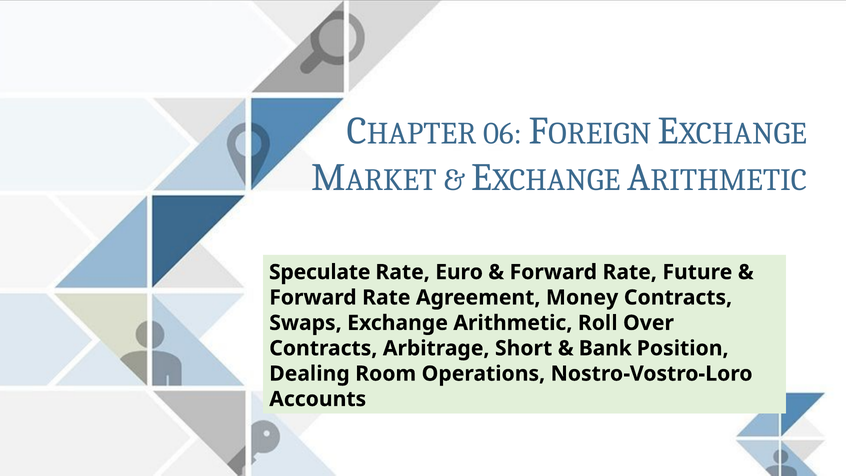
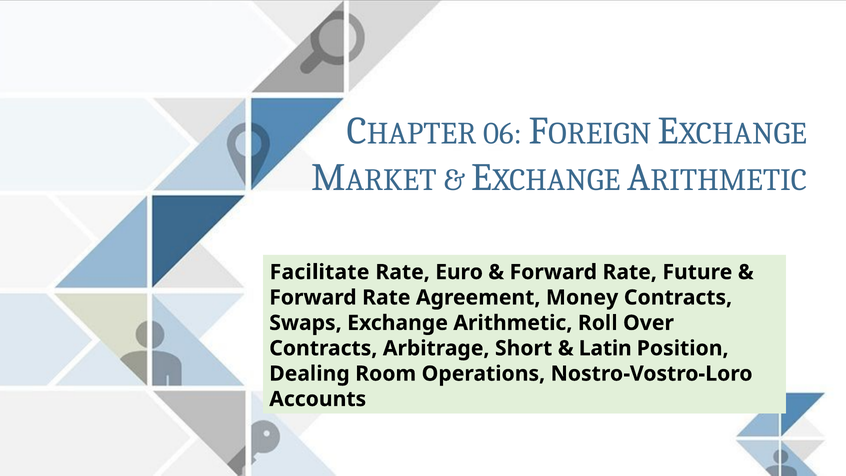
Speculate: Speculate -> Facilitate (319, 272)
Bank: Bank -> Latin (605, 348)
